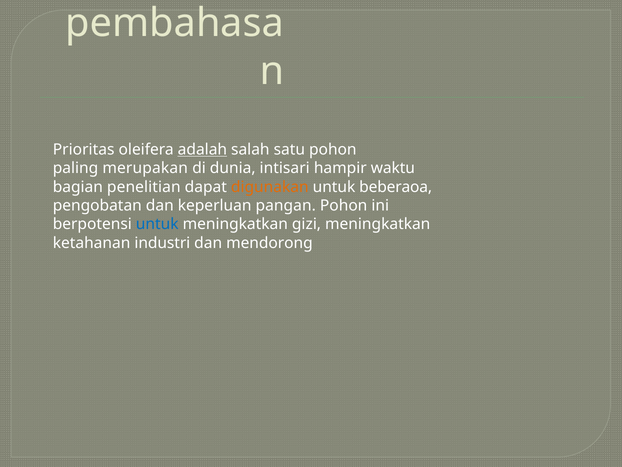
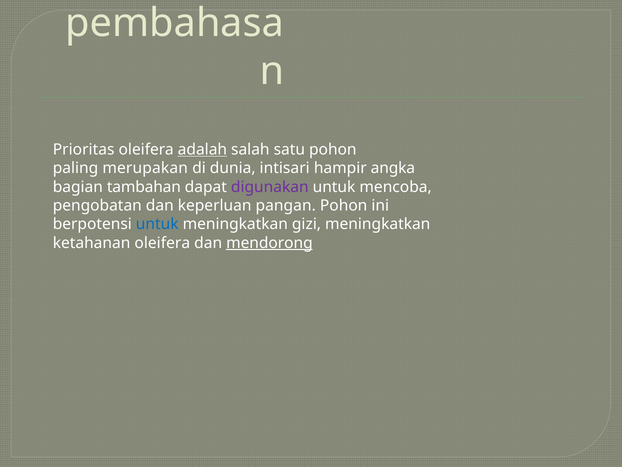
waktu: waktu -> angka (393, 168)
penelitian: penelitian -> tambahan (144, 187)
digunakan colour: orange -> purple (270, 187)
beberaoa: beberaoa -> mencoba (396, 187)
ketahanan industri: industri -> oleifera (162, 243)
mendorong underline: none -> present (269, 243)
